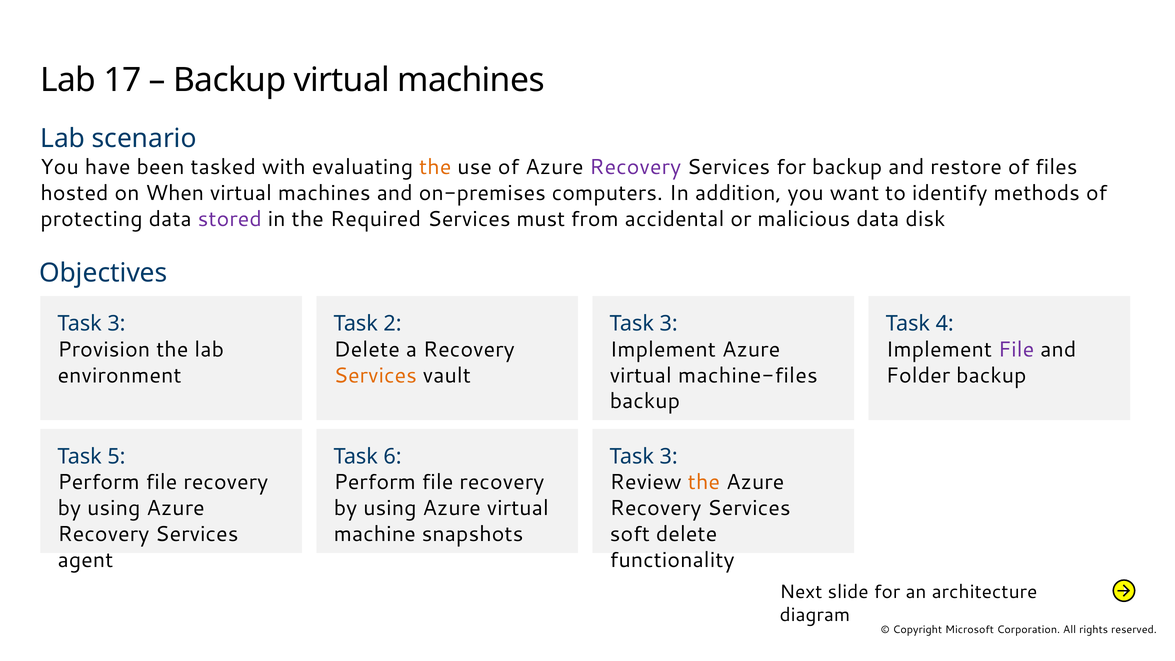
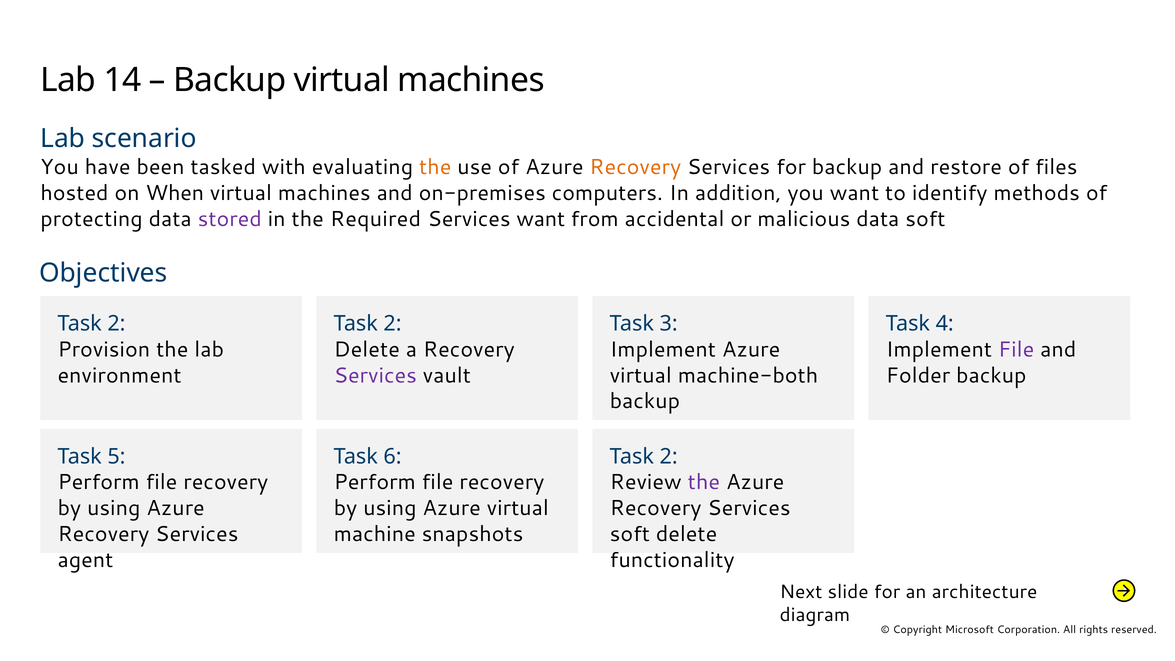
17: 17 -> 14 (123, 80)
Recovery colour: purple -> orange (635, 167)
Services must: must -> want (541, 219)
data disk: disk -> soft (925, 219)
3: 3 -> 2 (116, 323)
Services colour: orange -> purple (375, 375)
machine-files: machine-files -> machine-both (748, 375)
3: 3 -> 2 (669, 456)
the colour: orange -> purple (704, 482)
